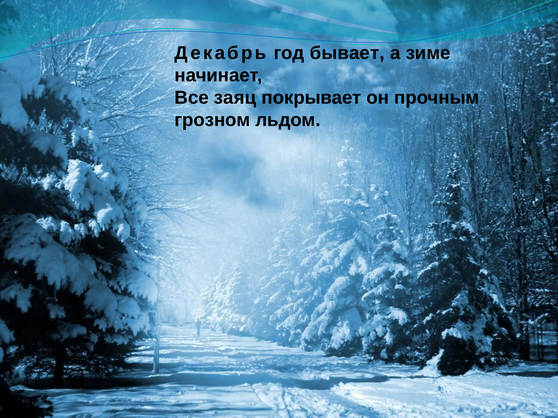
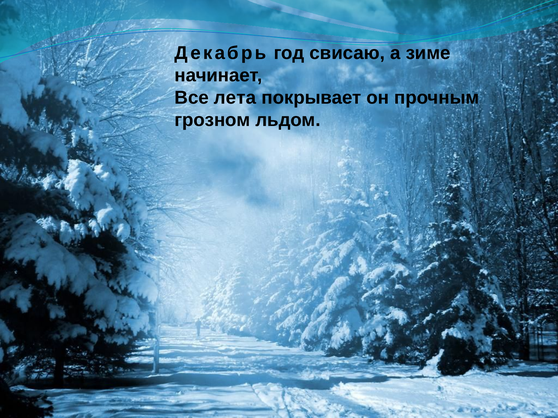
бывает: бывает -> свисаю (347, 53)
заяц: заяц -> лета (235, 98)
